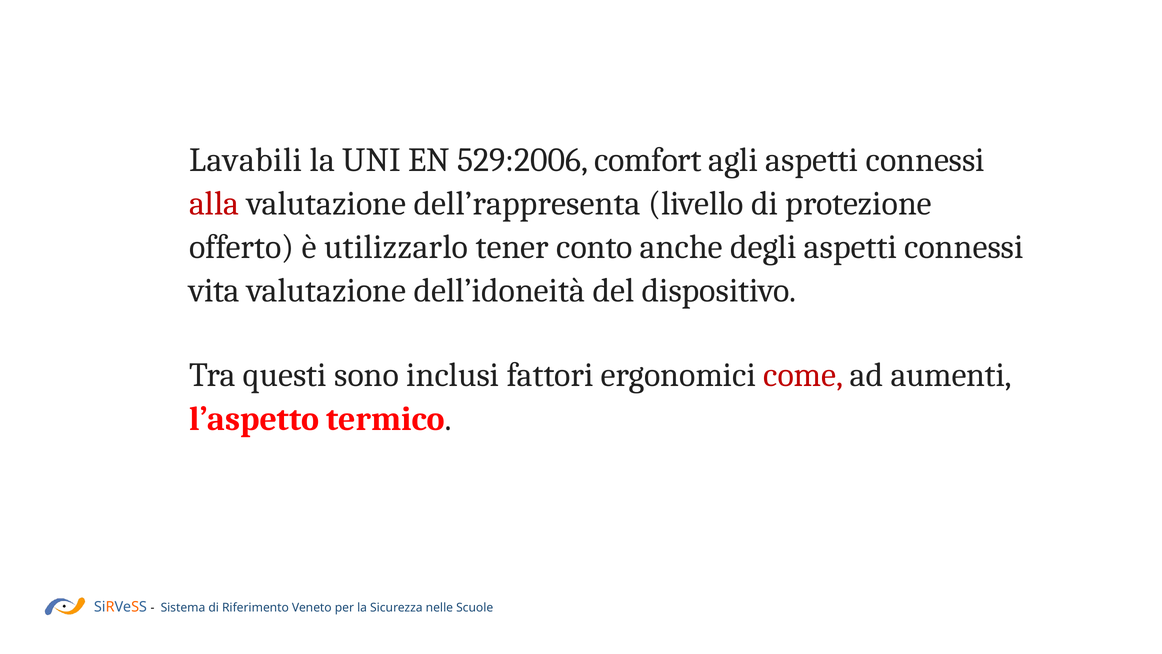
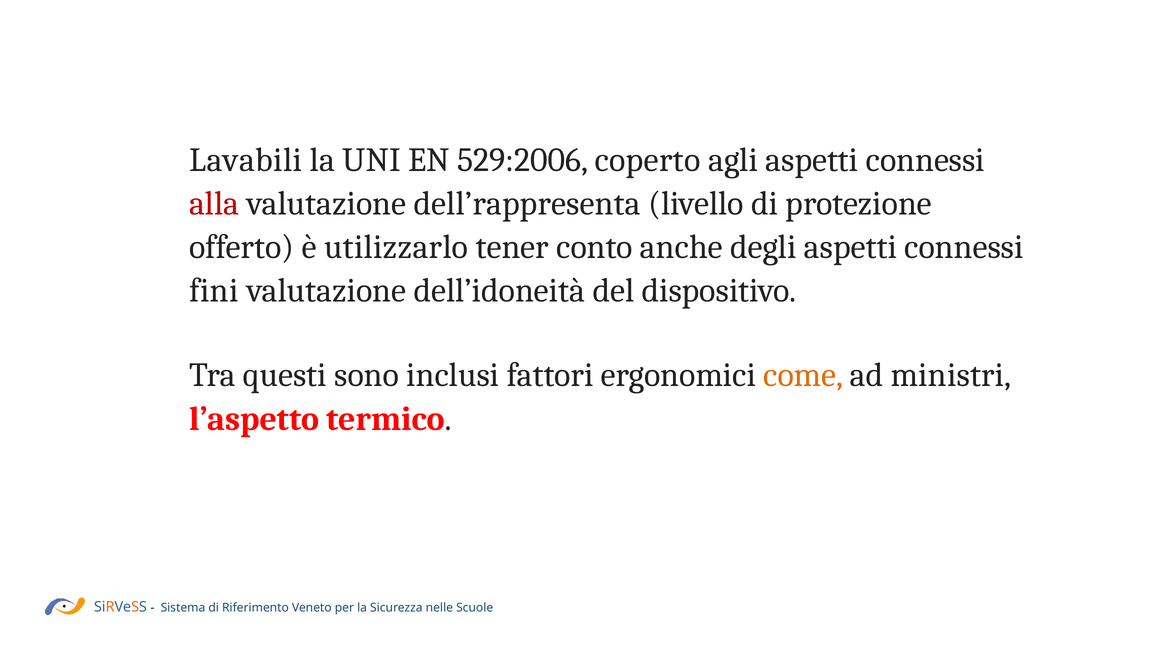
comfort: comfort -> coperto (648, 160)
vita: vita -> fini (214, 290)
come colour: red -> orange (803, 375)
aumenti: aumenti -> ministri (951, 375)
